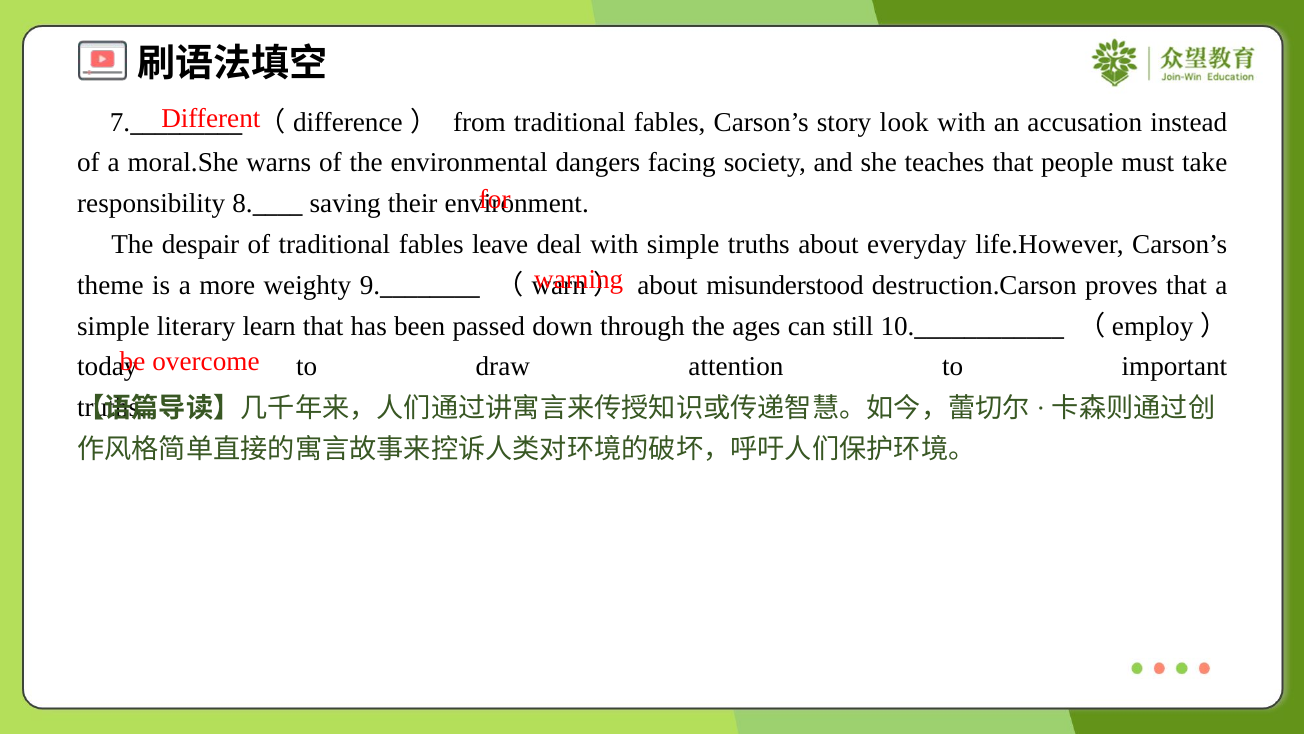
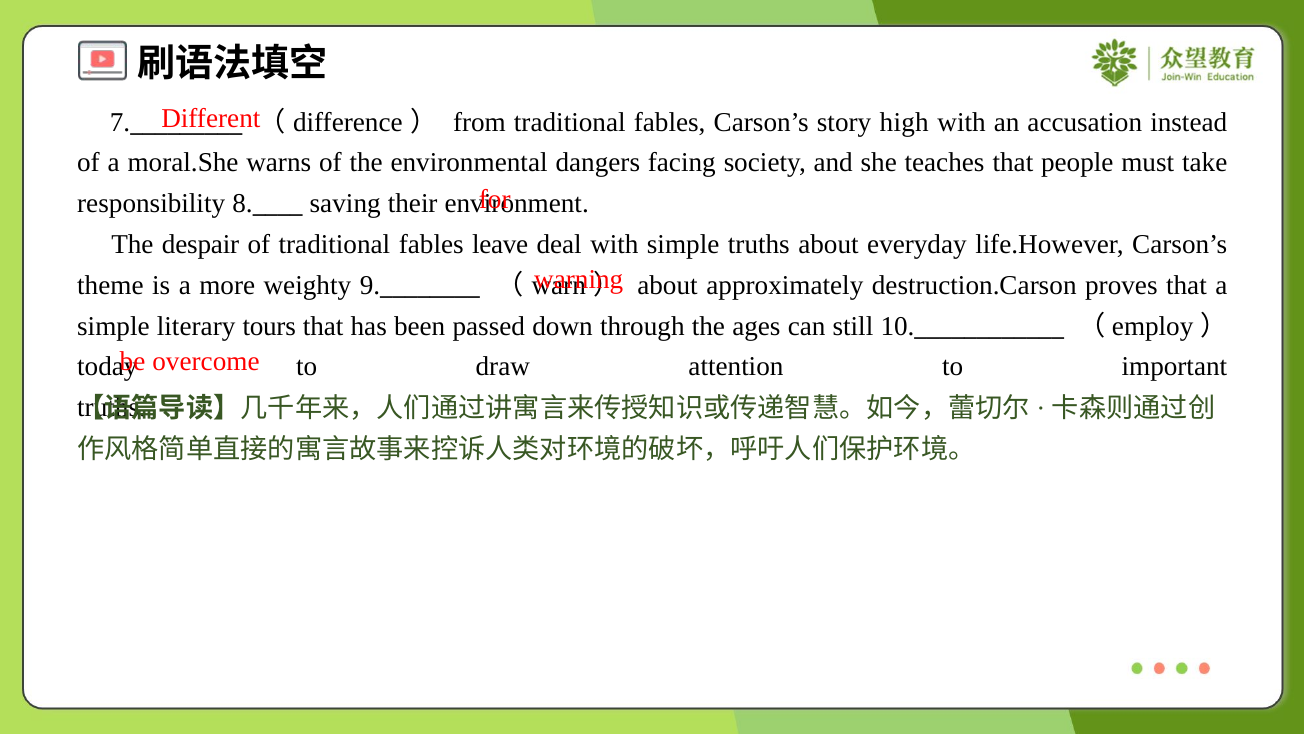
look: look -> high (904, 122)
misunderstood: misunderstood -> approximately (785, 285)
learn: learn -> tours (269, 326)
